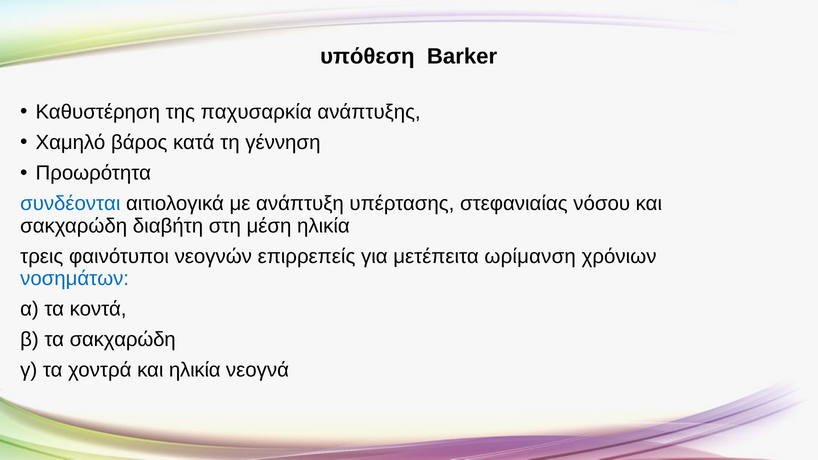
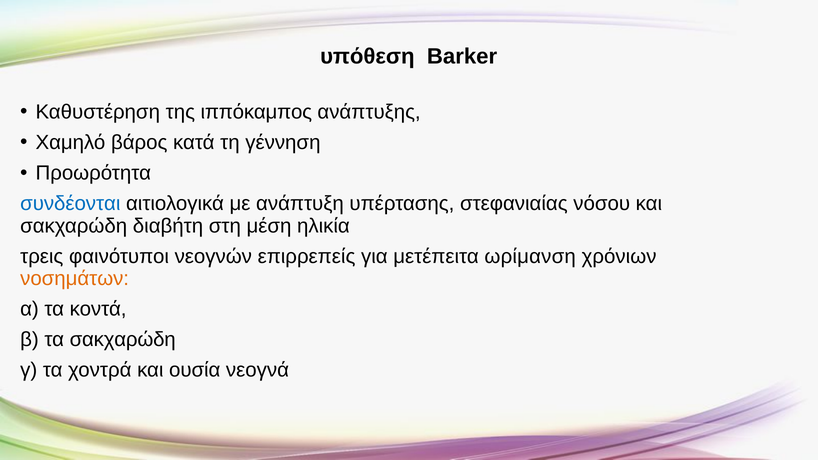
παχυσαρκία: παχυσαρκία -> ιππόκαμπος (256, 112)
νοσημάτων colour: blue -> orange (75, 279)
και ηλικία: ηλικία -> ουσία (195, 370)
